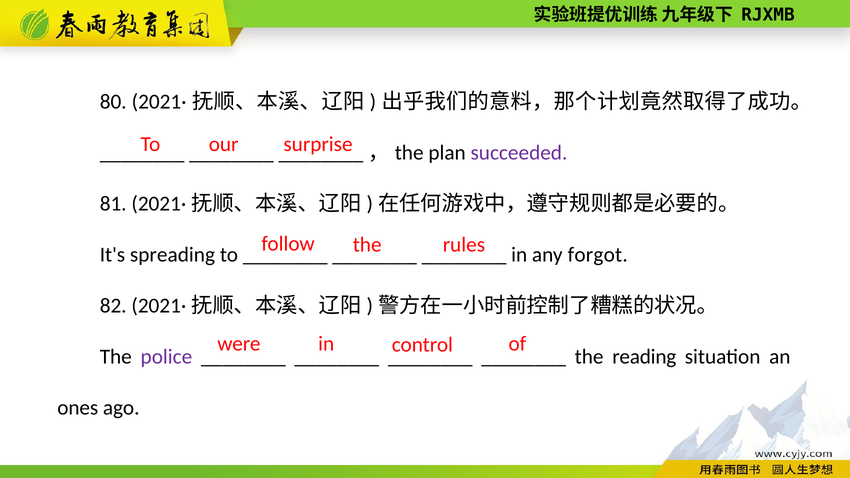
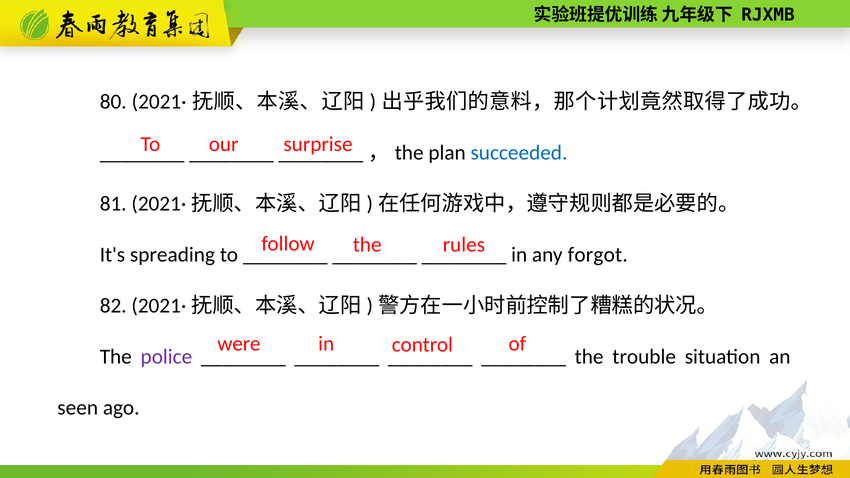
succeeded colour: purple -> blue (519, 153)
reading: reading -> trouble (644, 357)
ones: ones -> seen (78, 408)
